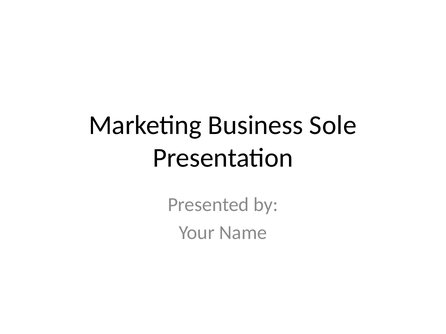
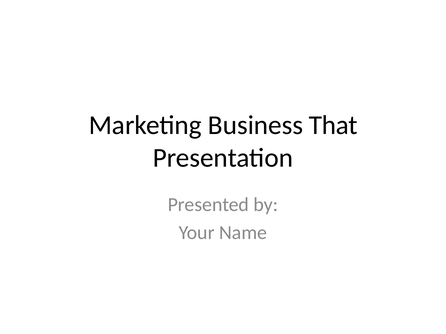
Sole: Sole -> That (333, 125)
